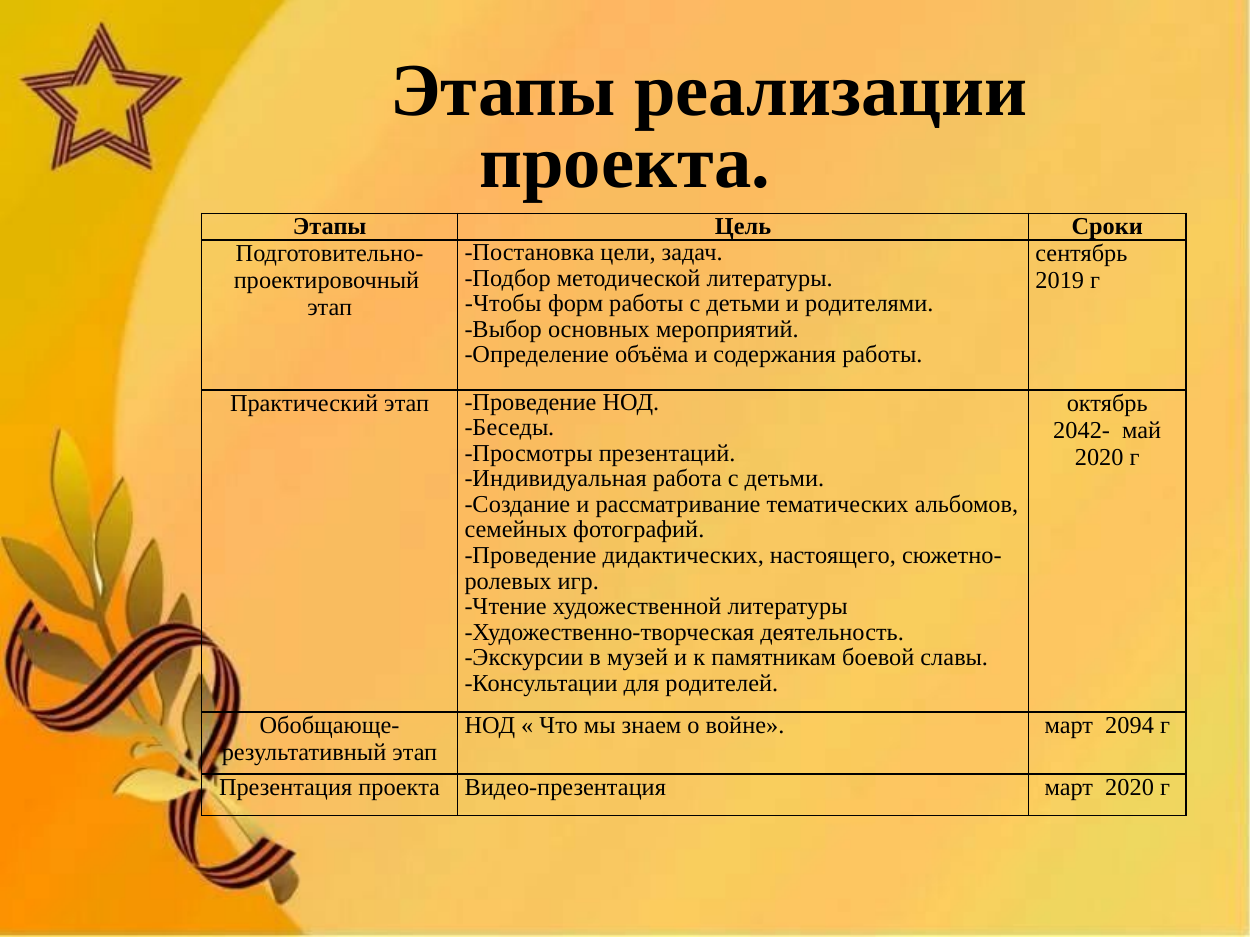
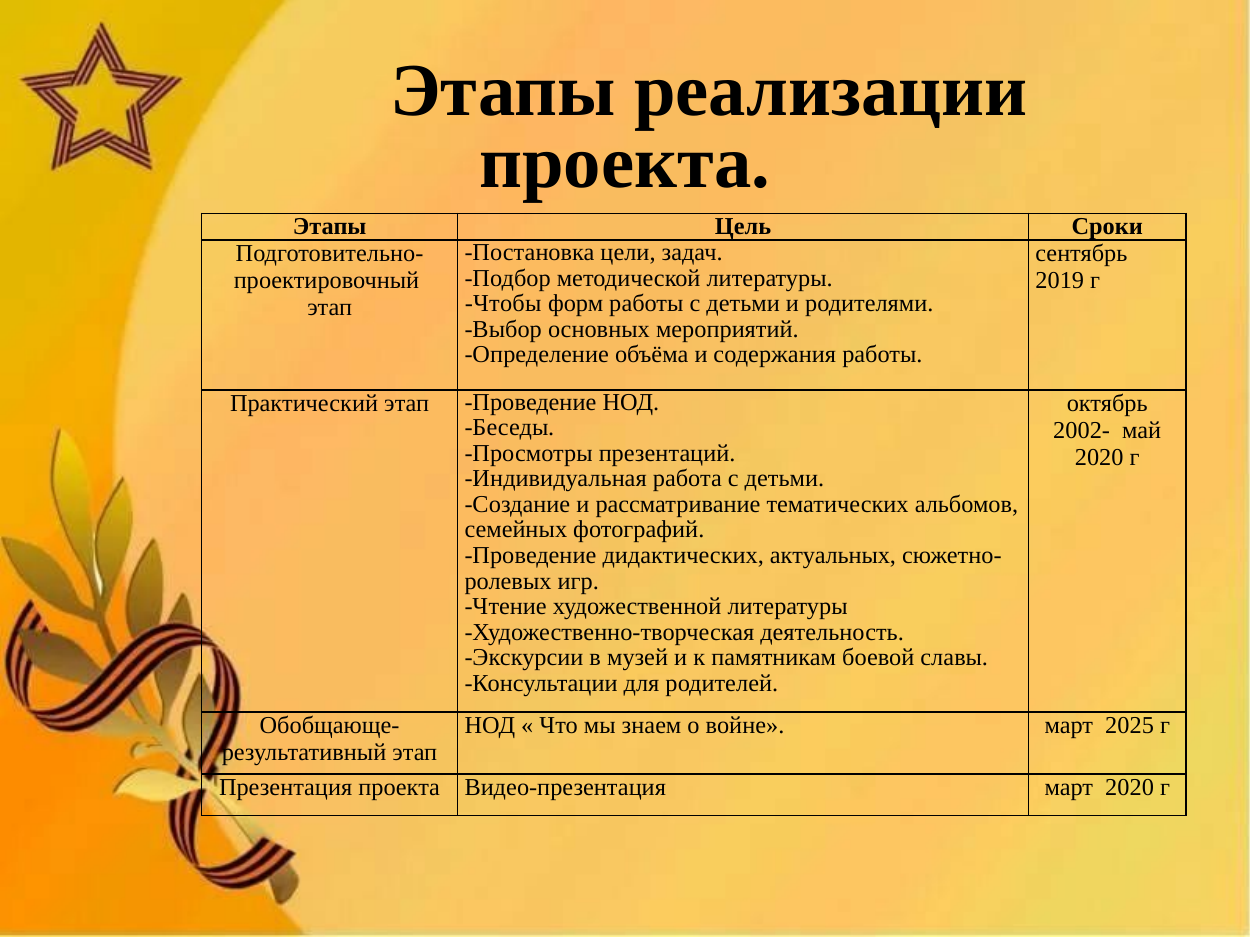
2042-: 2042- -> 2002- (1082, 431)
настоящего: настоящего -> актуальных (833, 556)
2094: 2094 -> 2025 (1130, 726)
